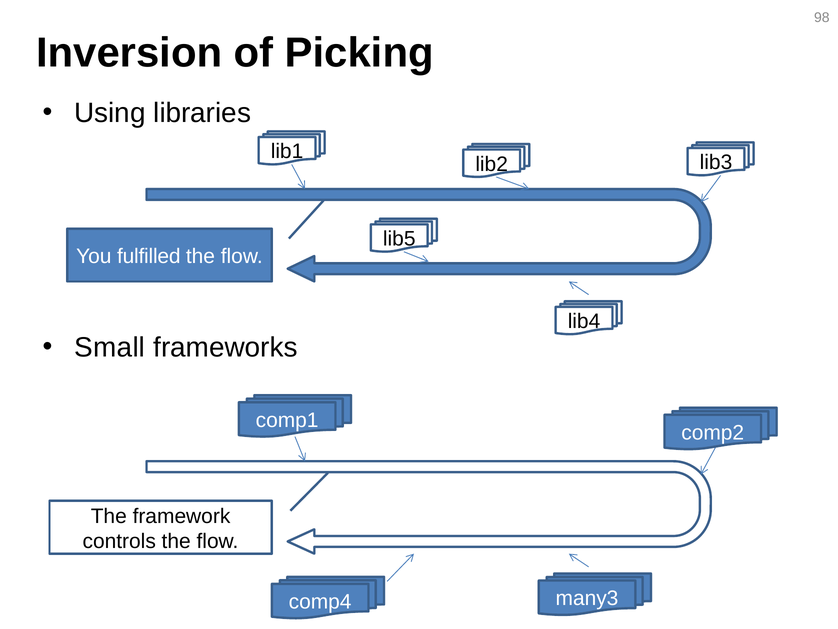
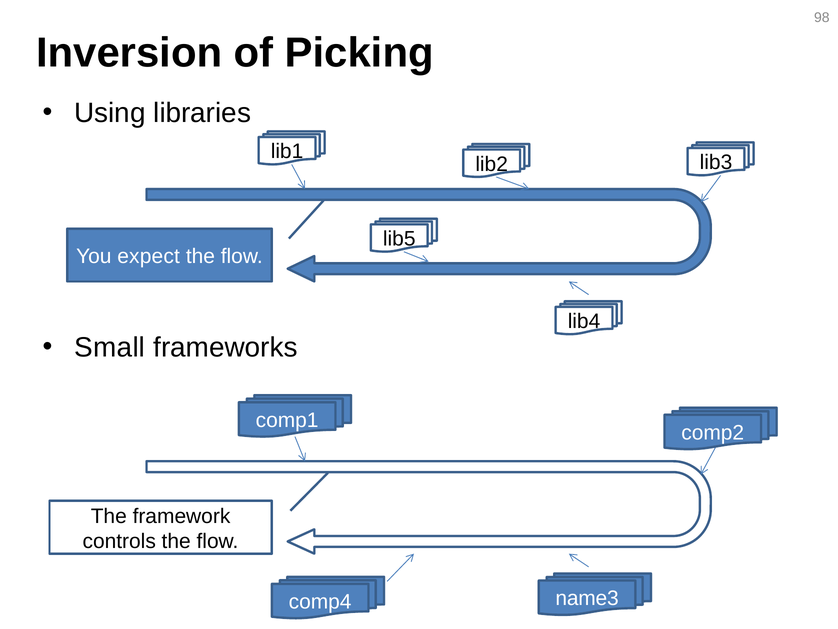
fulfilled: fulfilled -> expect (149, 256)
many3: many3 -> name3 (587, 598)
